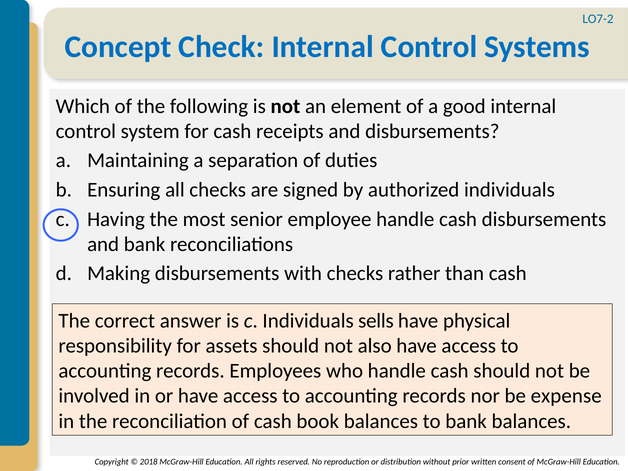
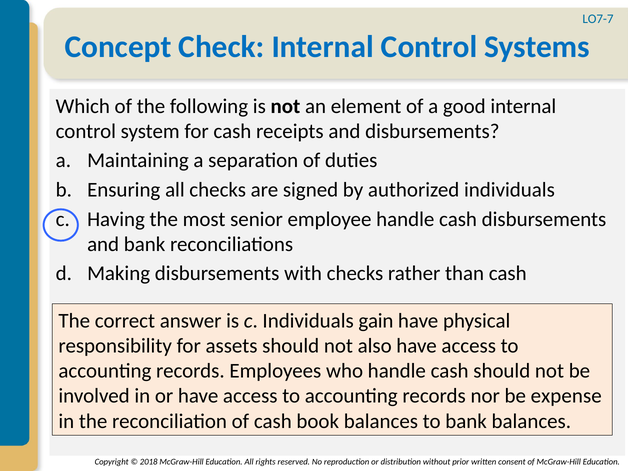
LO7-2: LO7-2 -> LO7-7 (598, 19)
sells: sells -> gain (376, 321)
